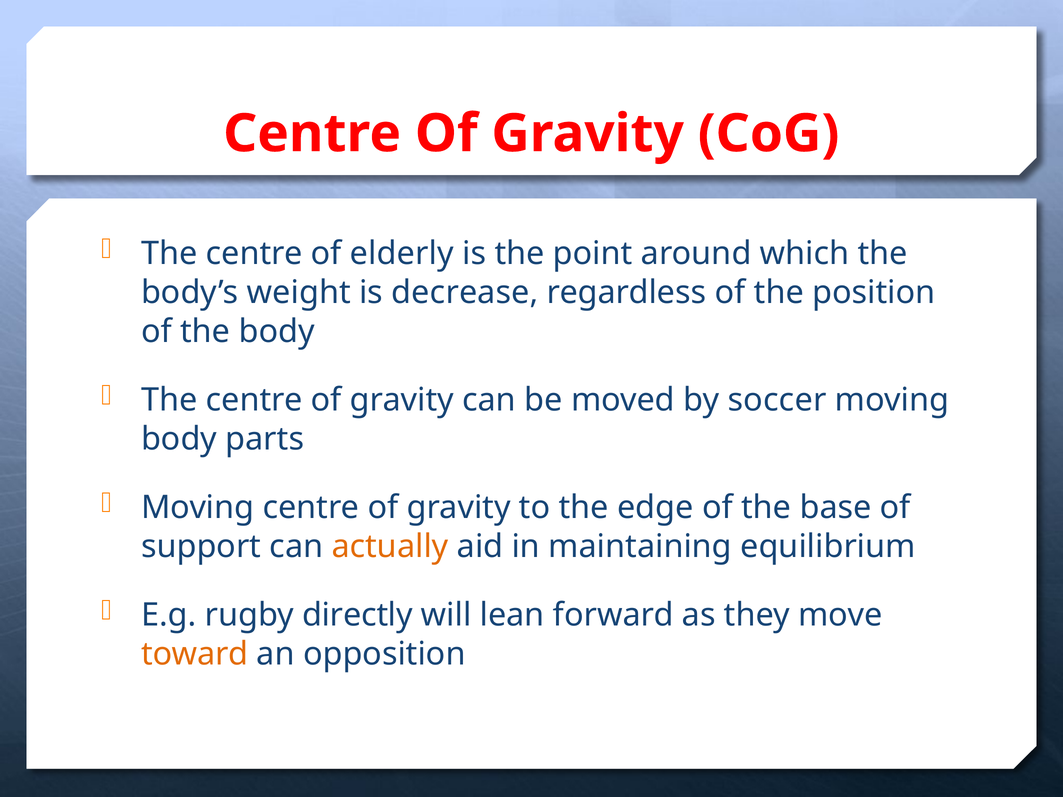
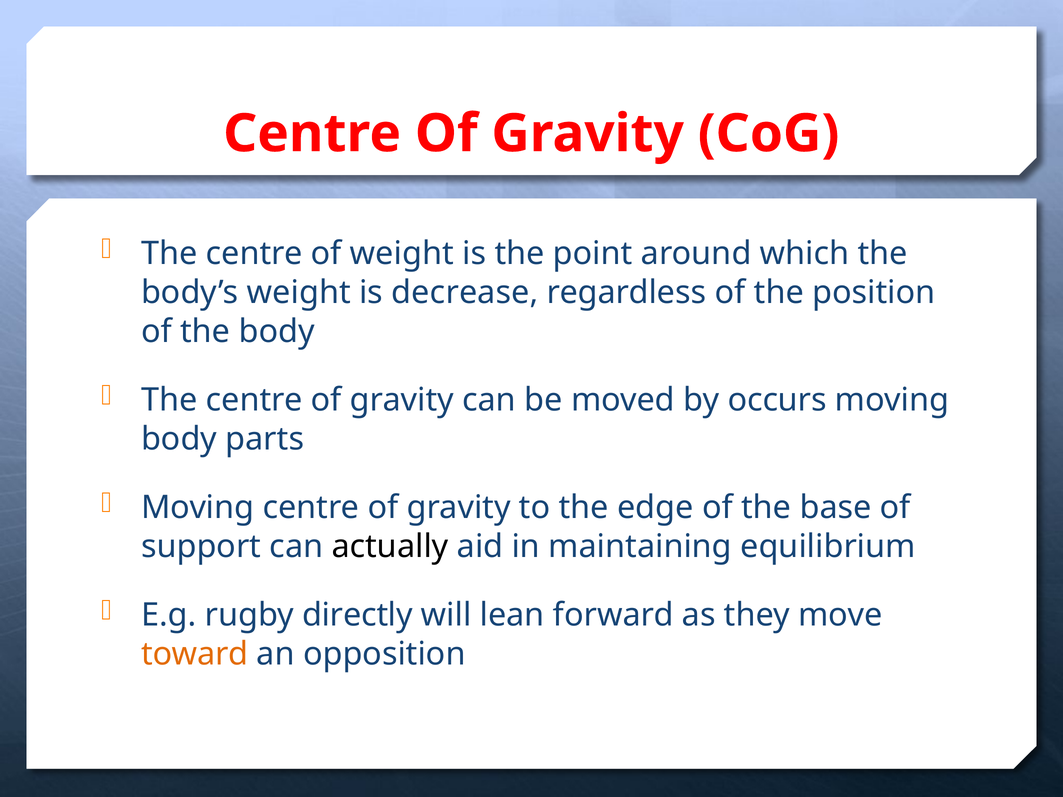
of elderly: elderly -> weight (402, 254)
soccer: soccer -> occurs (777, 400)
actually colour: orange -> black (390, 547)
